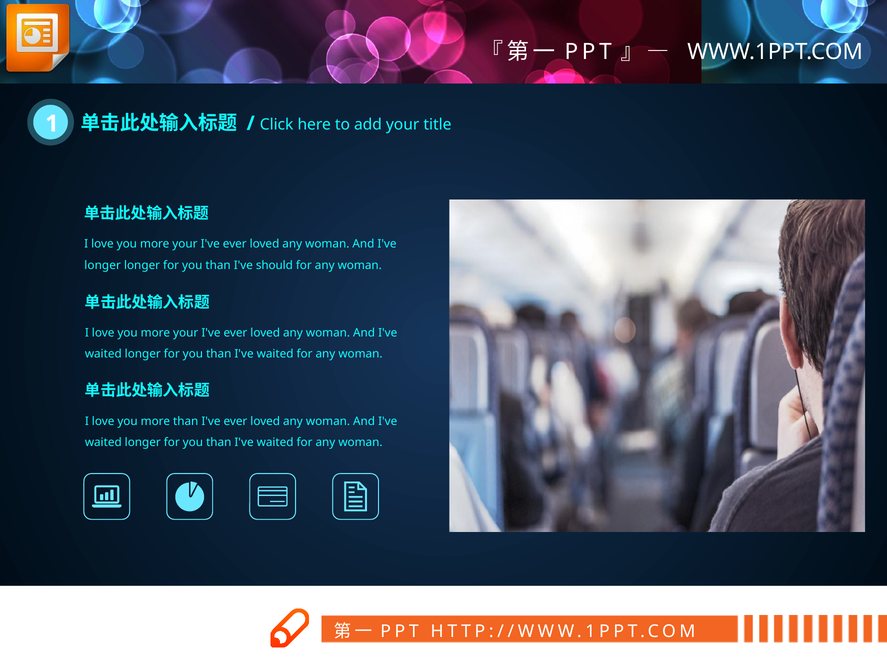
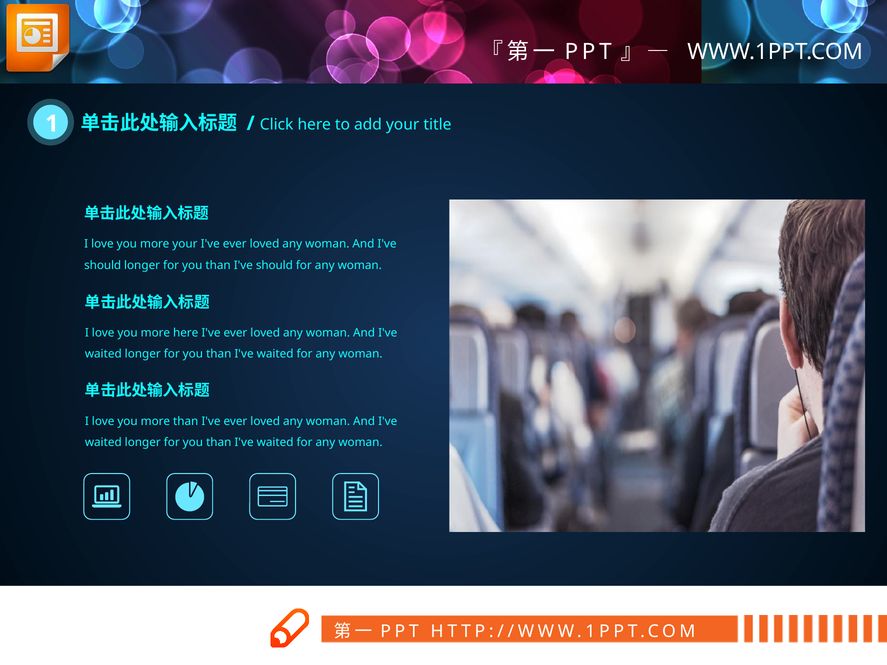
longer: longer -> should (103, 265)
your: your -> here (186, 333)
